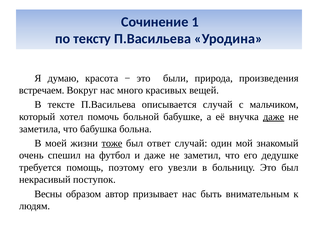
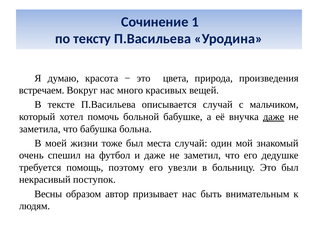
были: были -> цвета (176, 78)
тоже underline: present -> none (112, 143)
ответ: ответ -> места (159, 143)
